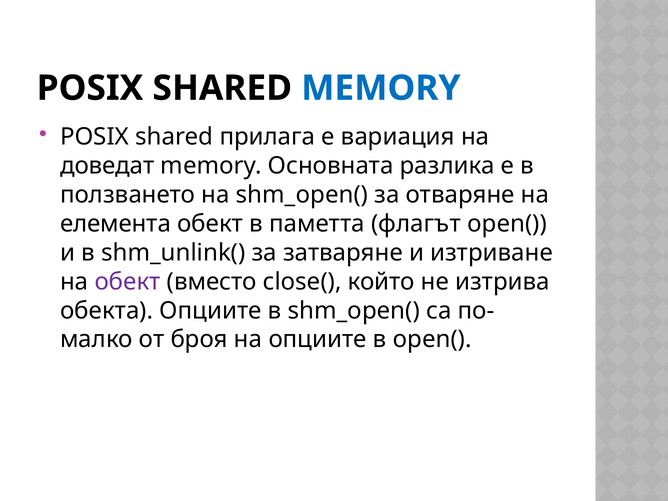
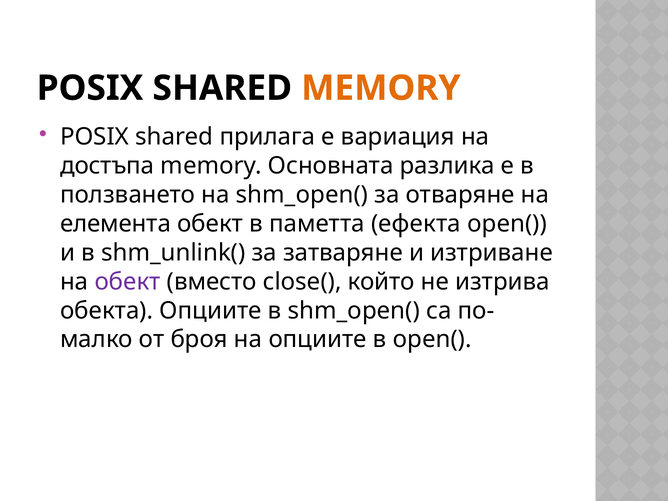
MEMORY colour: blue -> orange (381, 88)
доведат: доведат -> достъпа (107, 166)
флагът: флагът -> ефекта (416, 224)
